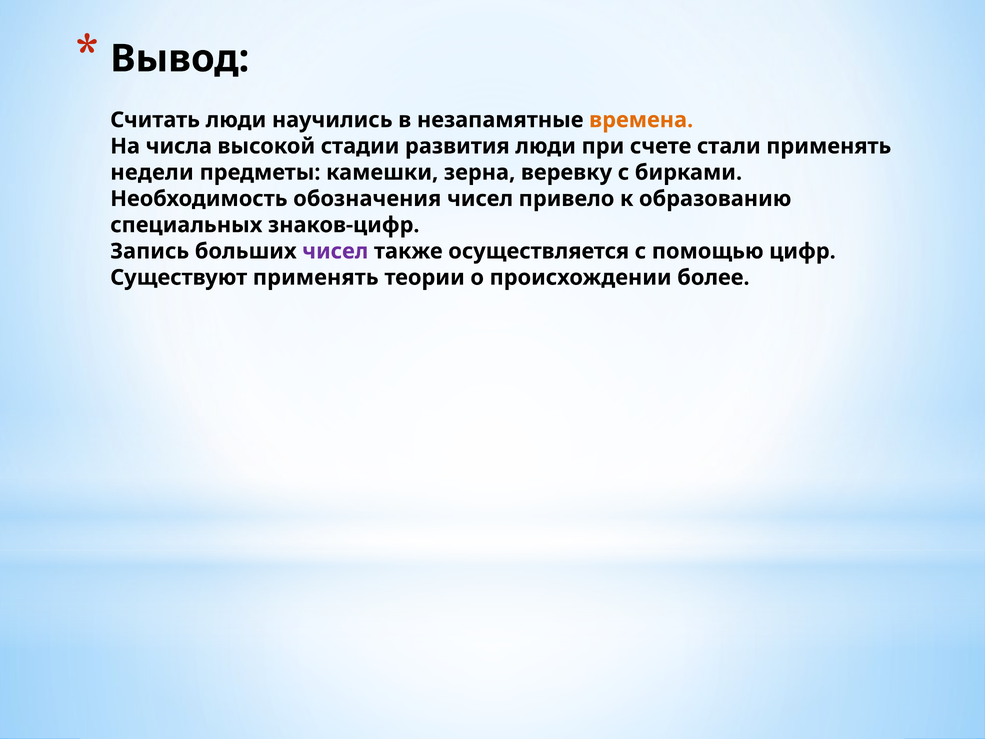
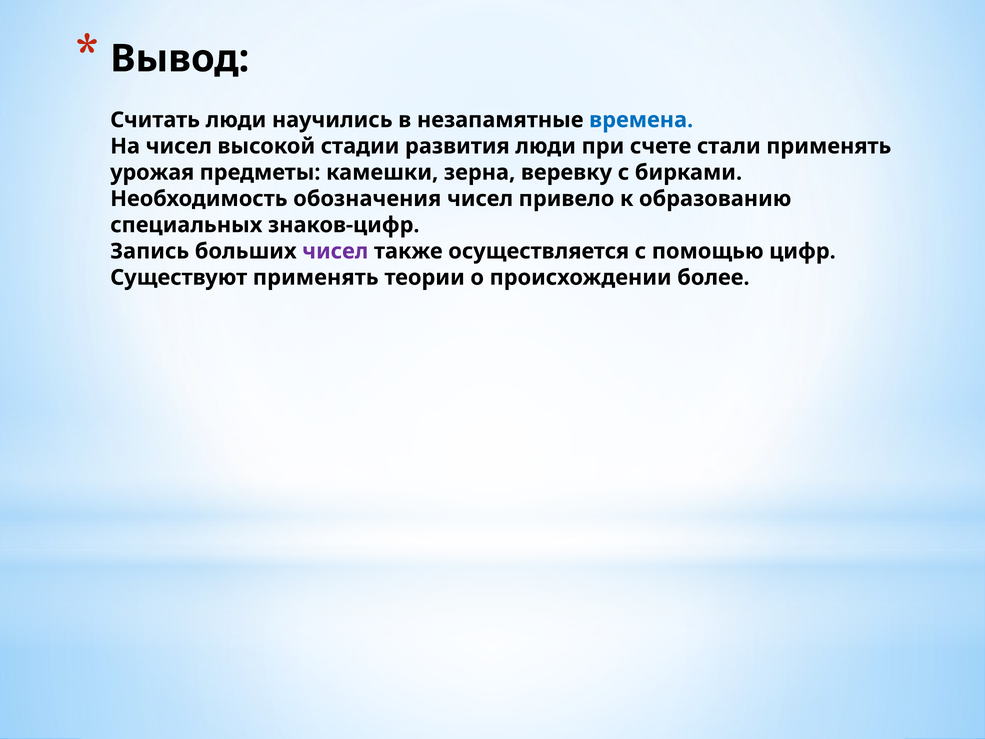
времена colour: orange -> blue (641, 120)
На числа: числа -> чисел (179, 146)
недели: недели -> урожая (152, 172)
